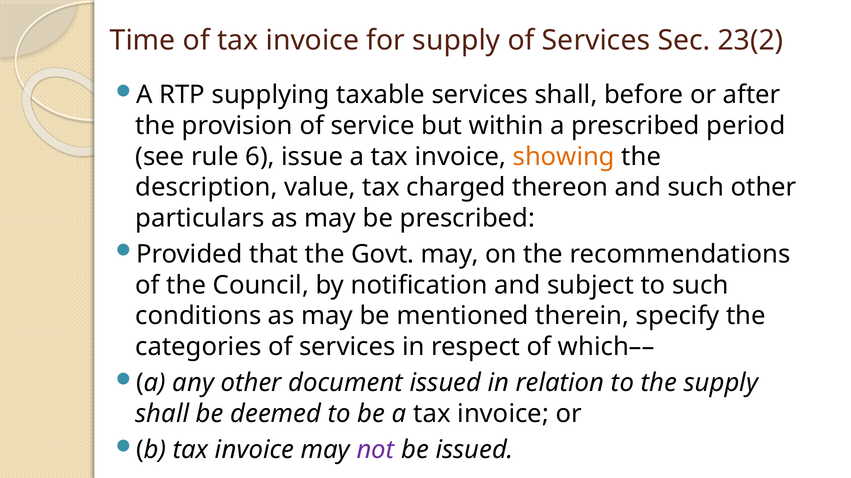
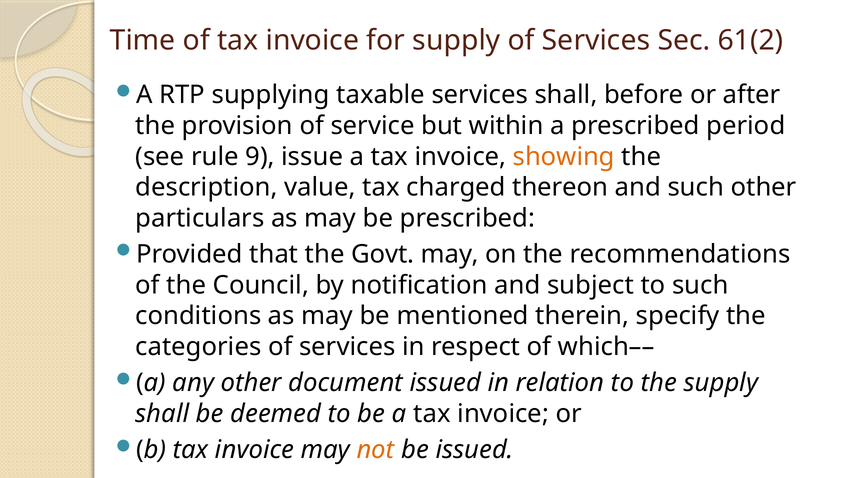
23(2: 23(2 -> 61(2 (751, 40)
6: 6 -> 9 (260, 157)
not colour: purple -> orange (376, 451)
